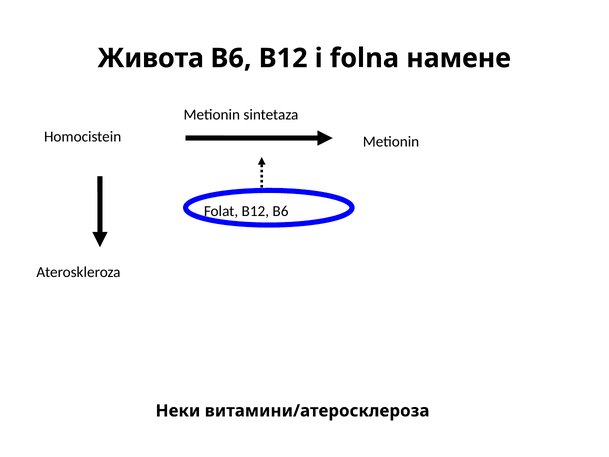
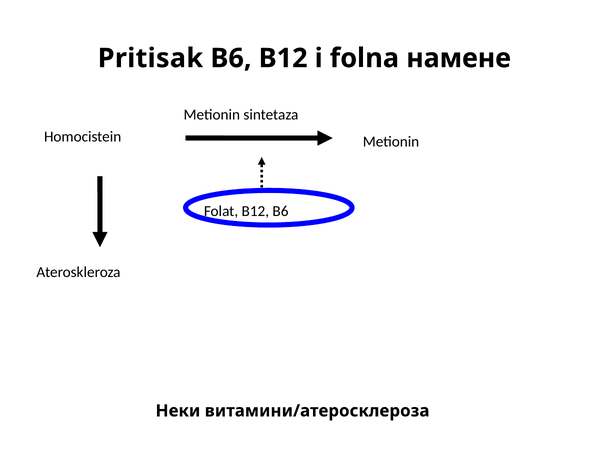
Живота: Живота -> Pritisak (150, 58)
